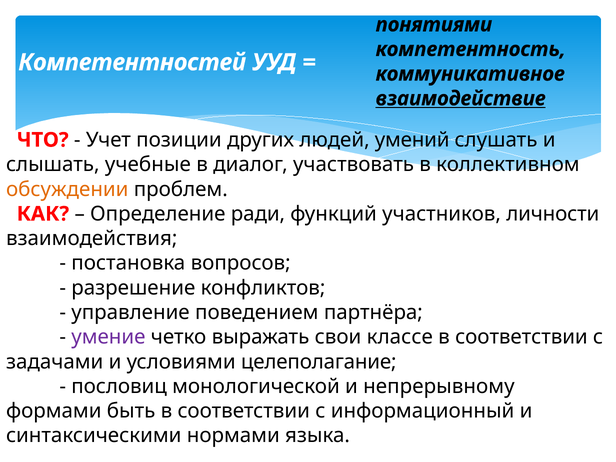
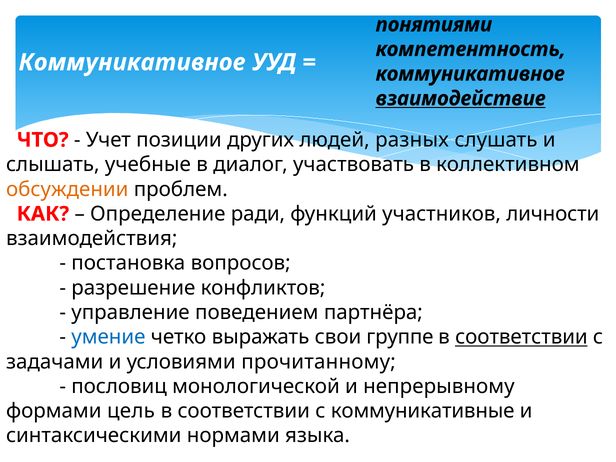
Компетентностей: Компетентностей -> Коммуникативное (132, 62)
умений: умений -> разных (412, 140)
умение colour: purple -> blue (108, 337)
классе: классе -> группе (400, 337)
соответствии underline: none -> present (521, 337)
целеполагание: целеполагание -> прочитанному (319, 362)
быть: быть -> цель (131, 411)
информационный: информационный -> коммуникативные (423, 411)
